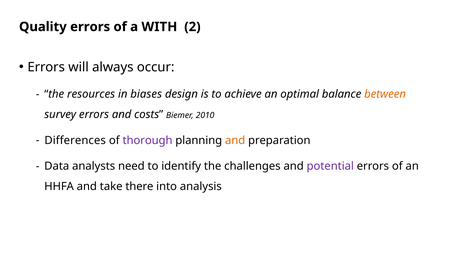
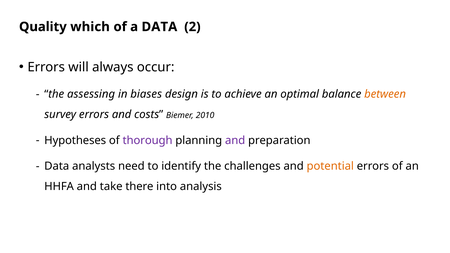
Quality errors: errors -> which (90, 27)
a WITH: WITH -> DATA (159, 27)
resources: resources -> assessing (91, 94)
Differences: Differences -> Hypotheses (75, 140)
and colour: orange -> purple (235, 140)
potential colour: purple -> orange (330, 166)
